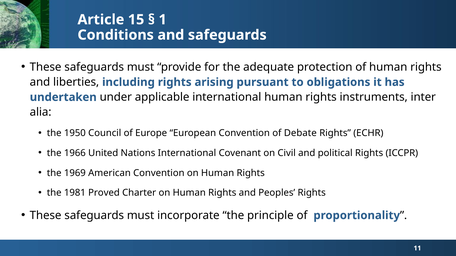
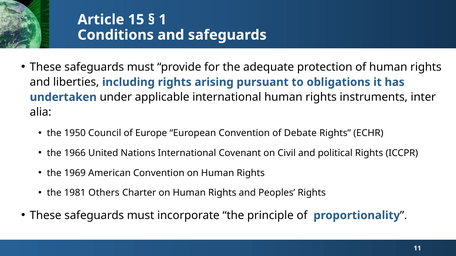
Proved: Proved -> Others (104, 193)
